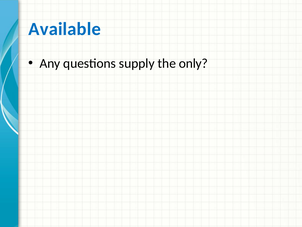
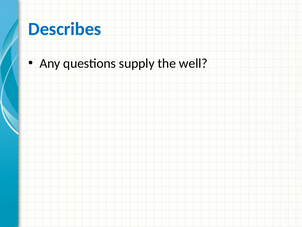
Available: Available -> Describes (65, 29)
only: only -> well (193, 63)
